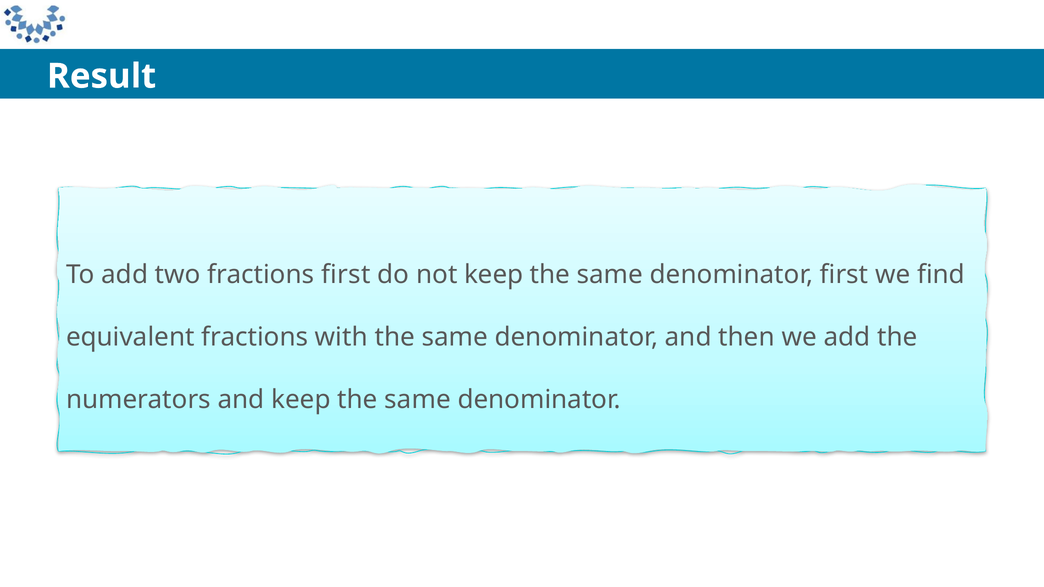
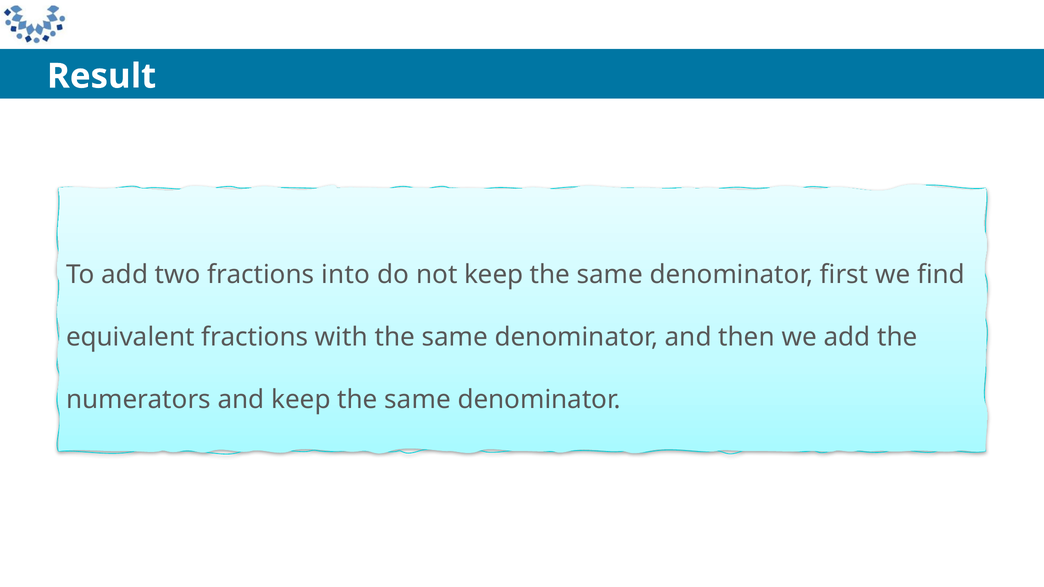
fractions first: first -> into (346, 275)
